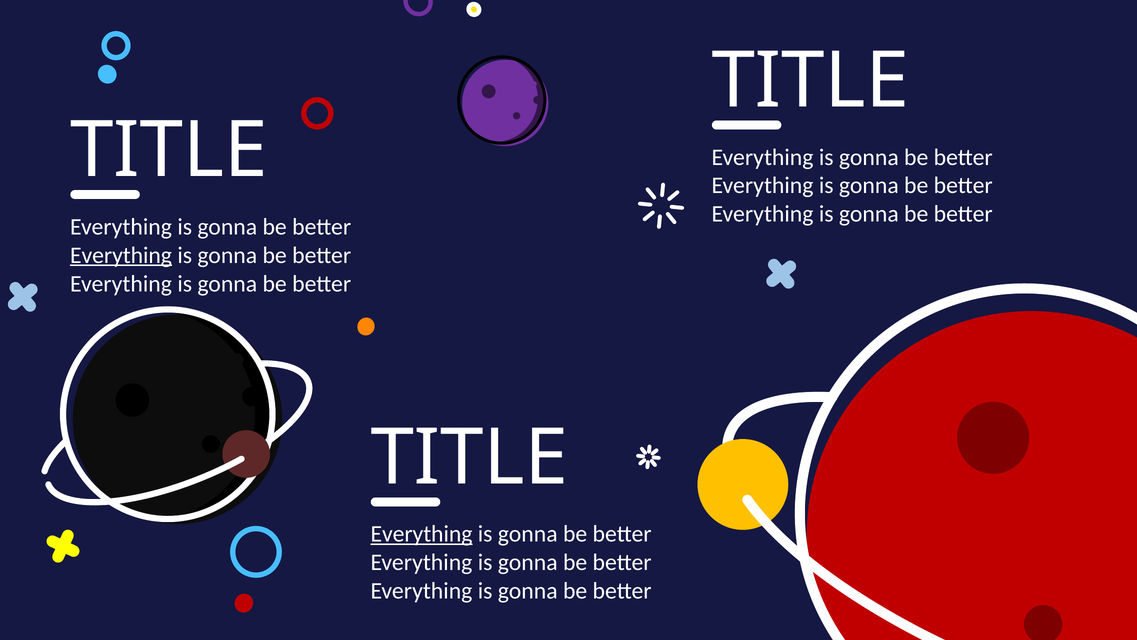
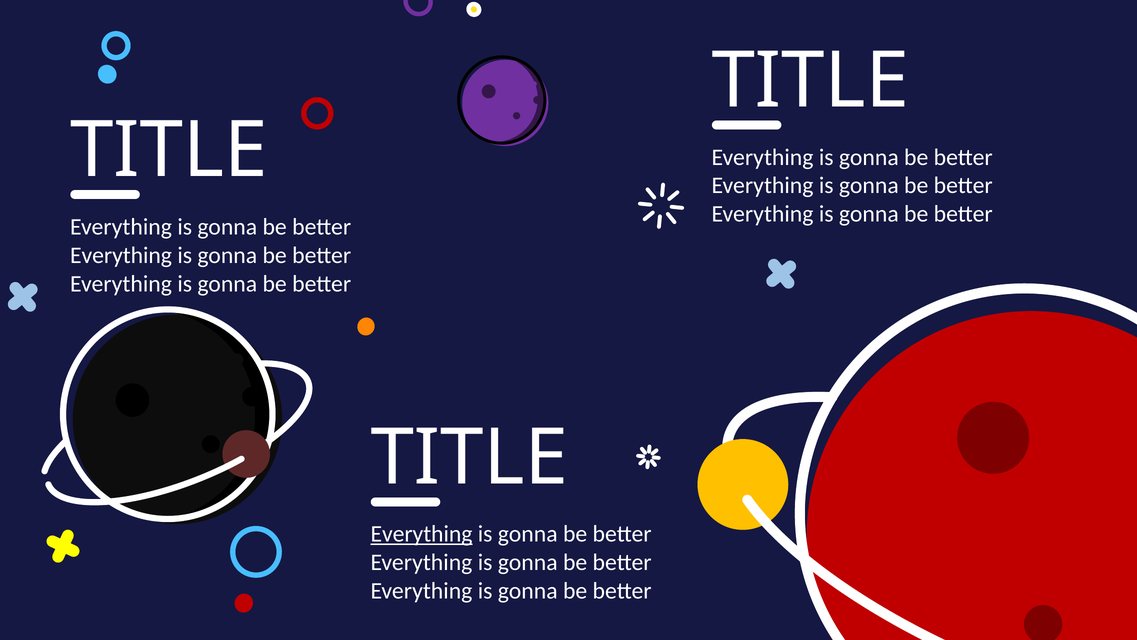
Everything underline: present -> none (121, 255)
